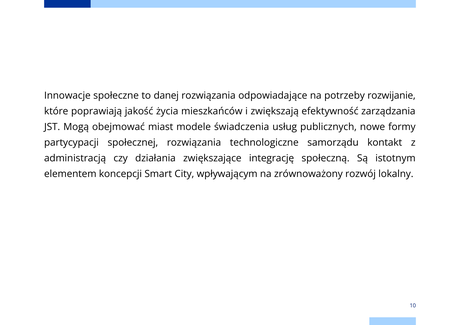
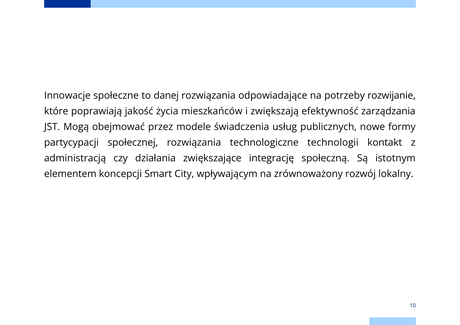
miast: miast -> przez (161, 127)
samorządu: samorządu -> technologii (333, 143)
